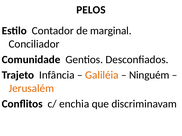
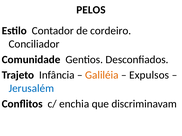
marginal: marginal -> cordeiro (111, 31)
Ninguém: Ninguém -> Expulsos (149, 75)
Jerusalém colour: orange -> blue (31, 89)
